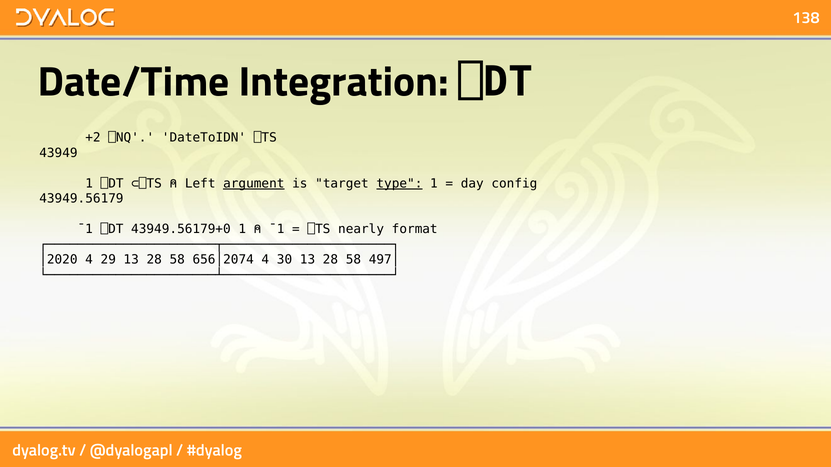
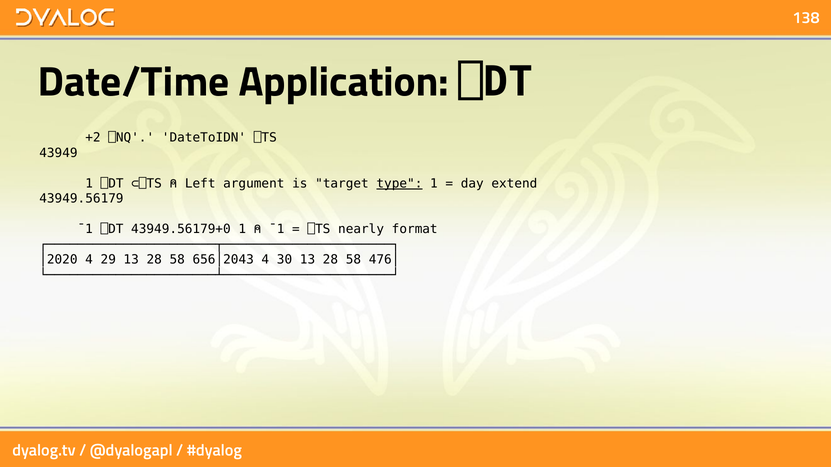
Integration: Integration -> Application (344, 82)
argument underline: present -> none (254, 184)
config: config -> extend (514, 184)
656│2074: 656│2074 -> 656│2043 (223, 260)
497│: 497│ -> 476│ (384, 260)
